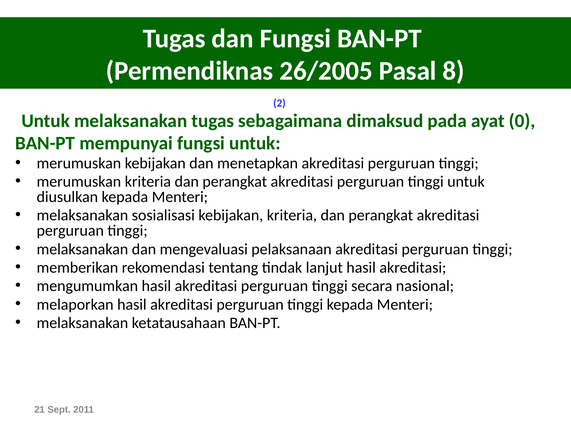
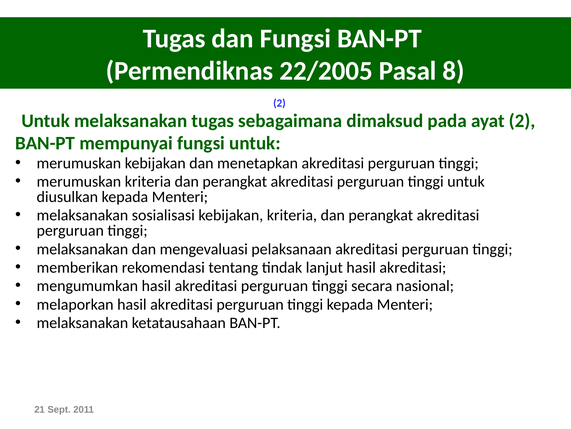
26/2005: 26/2005 -> 22/2005 (326, 71)
ayat 0: 0 -> 2 (522, 121)
